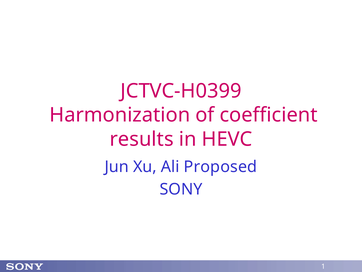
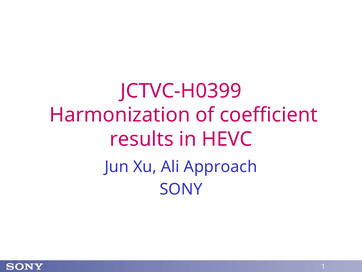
Proposed: Proposed -> Approach (220, 166)
